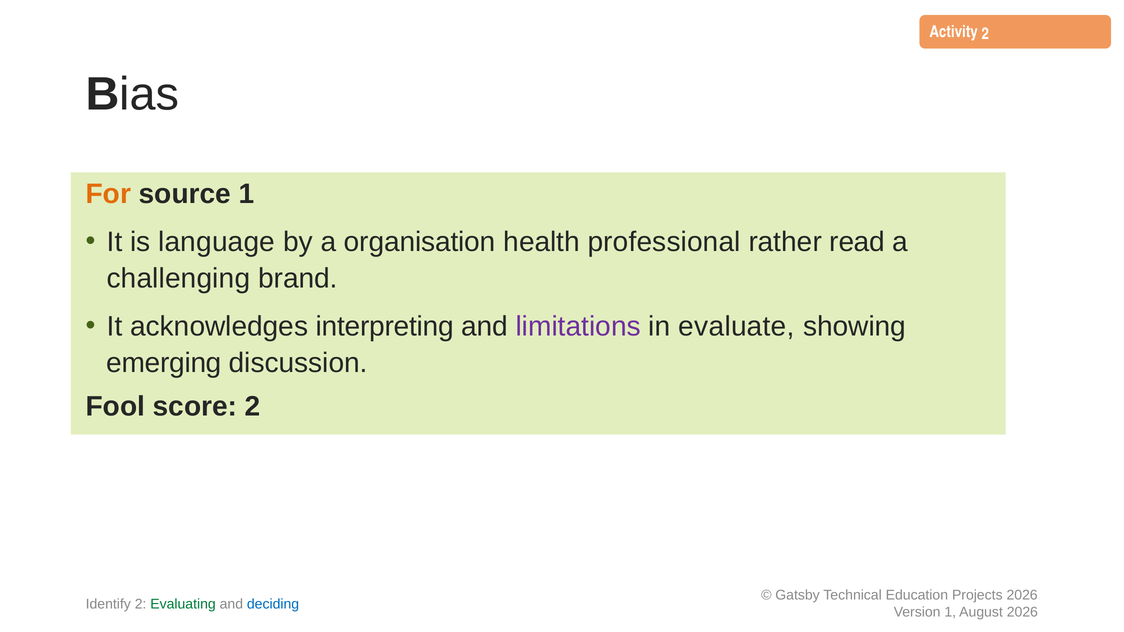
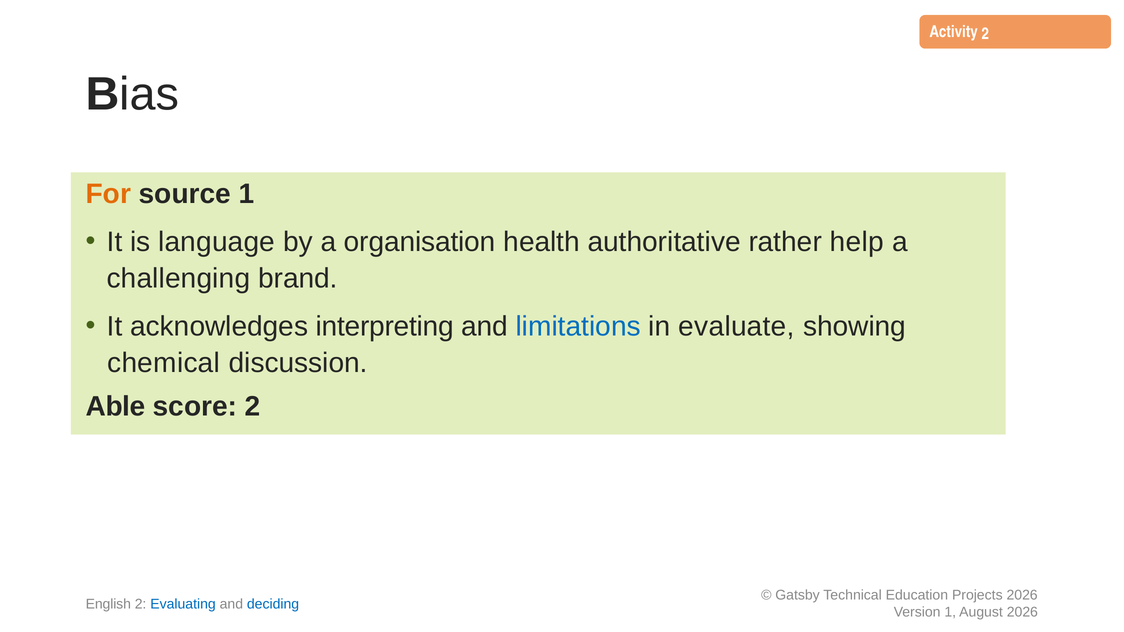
professional: professional -> authoritative (664, 242)
read: read -> help (857, 242)
limitations colour: purple -> blue (578, 327)
emerging: emerging -> chemical (164, 363)
Fool: Fool -> Able (116, 406)
Identify: Identify -> English (108, 604)
Evaluating colour: green -> blue (183, 604)
